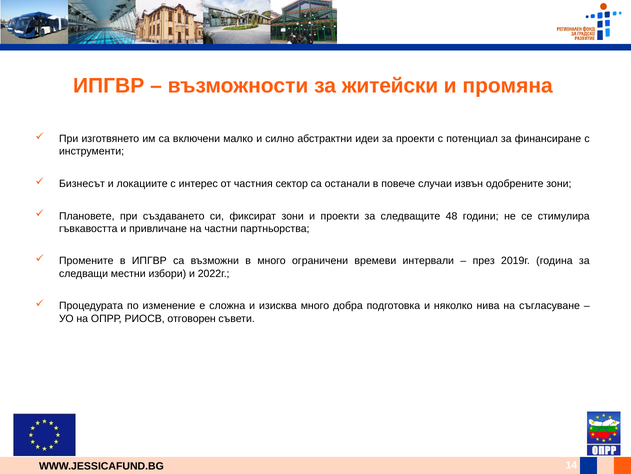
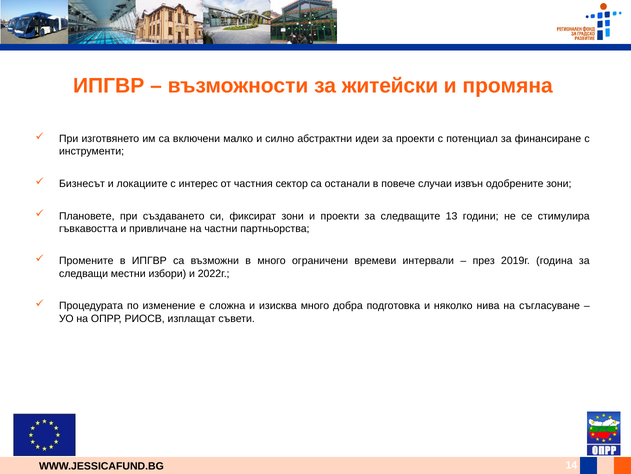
48: 48 -> 13 (452, 216)
отговорен: отговорен -> изплащат (192, 318)
